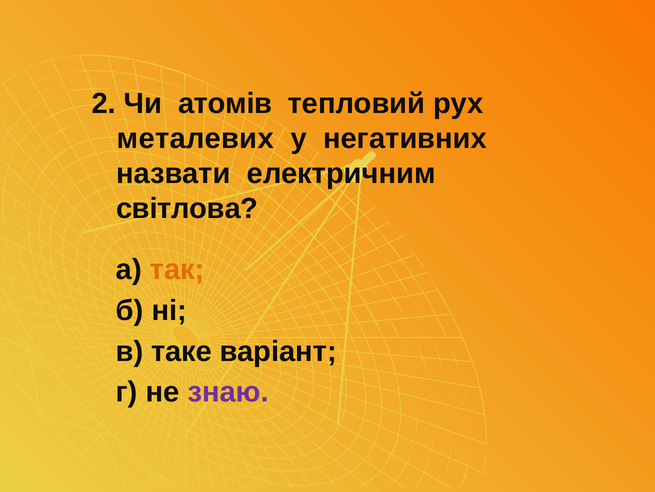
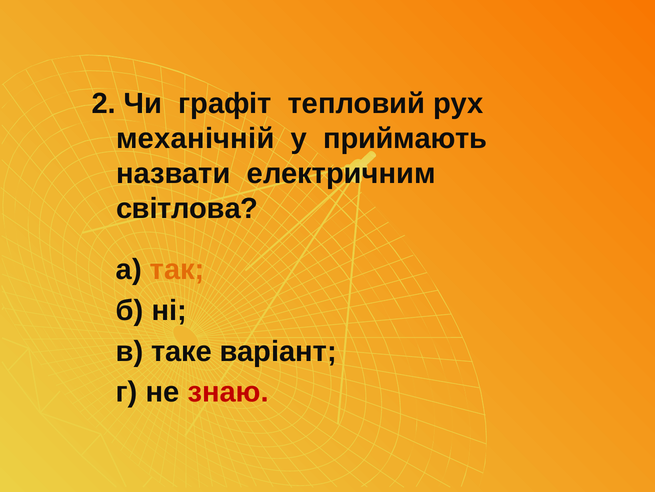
атомів: атомів -> графіт (225, 103)
металевих: металевих -> механічній (195, 138)
негативних: негативних -> приймають (405, 138)
знаю colour: purple -> red (228, 392)
